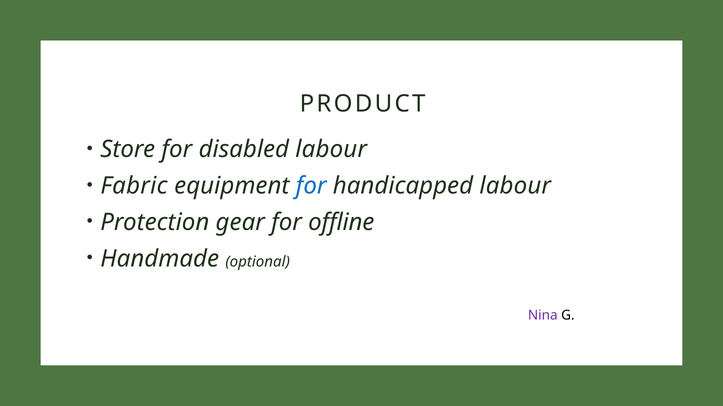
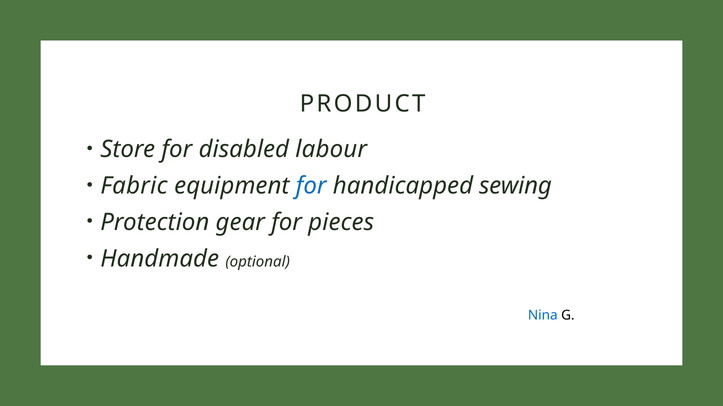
handicapped labour: labour -> sewing (515, 186)
offline: offline -> pieces (341, 223)
Nina colour: purple -> blue (543, 316)
